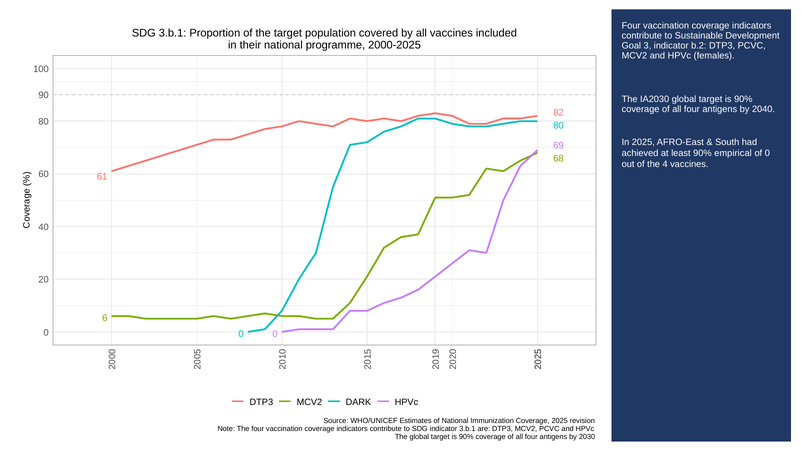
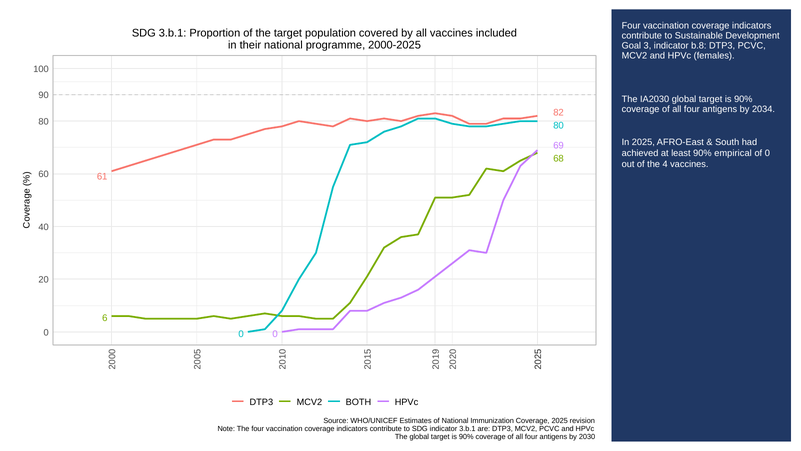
b.2: b.2 -> b.8 (699, 46)
2040: 2040 -> 2034 (763, 109)
DARK: DARK -> BOTH (358, 402)
